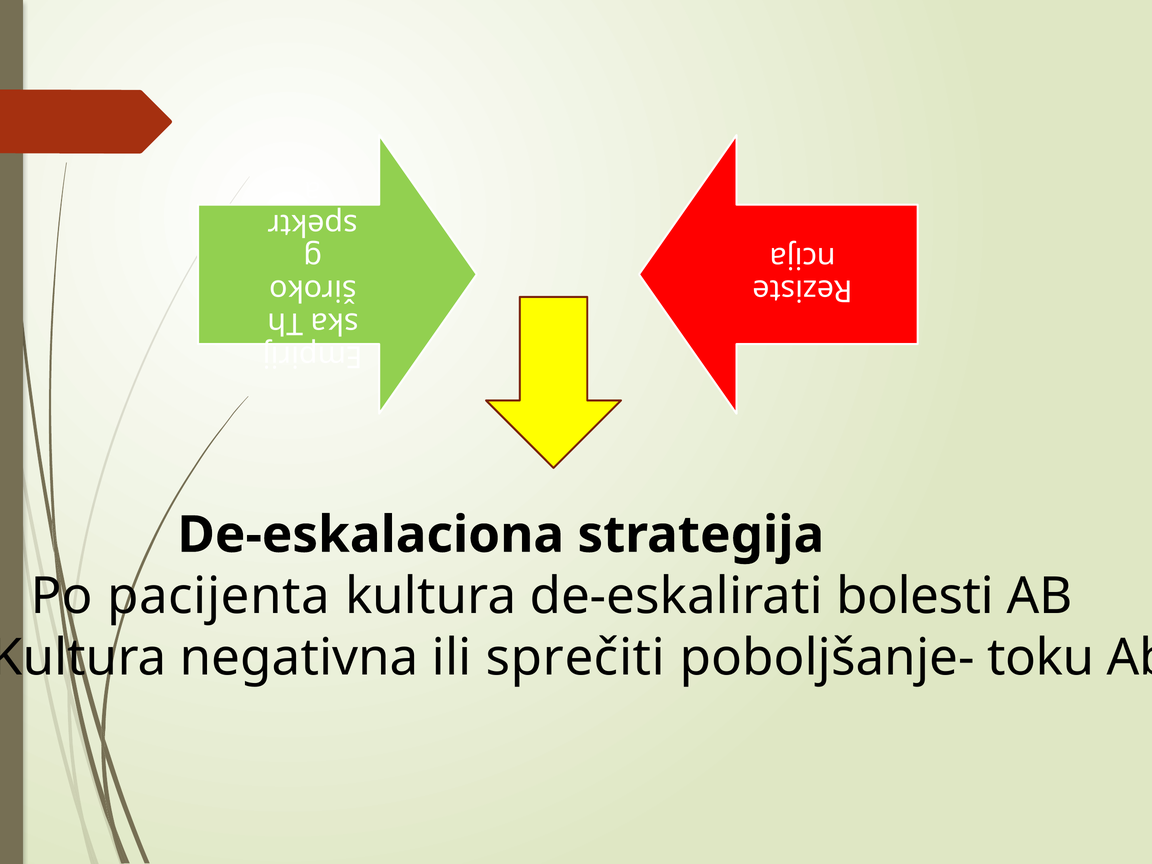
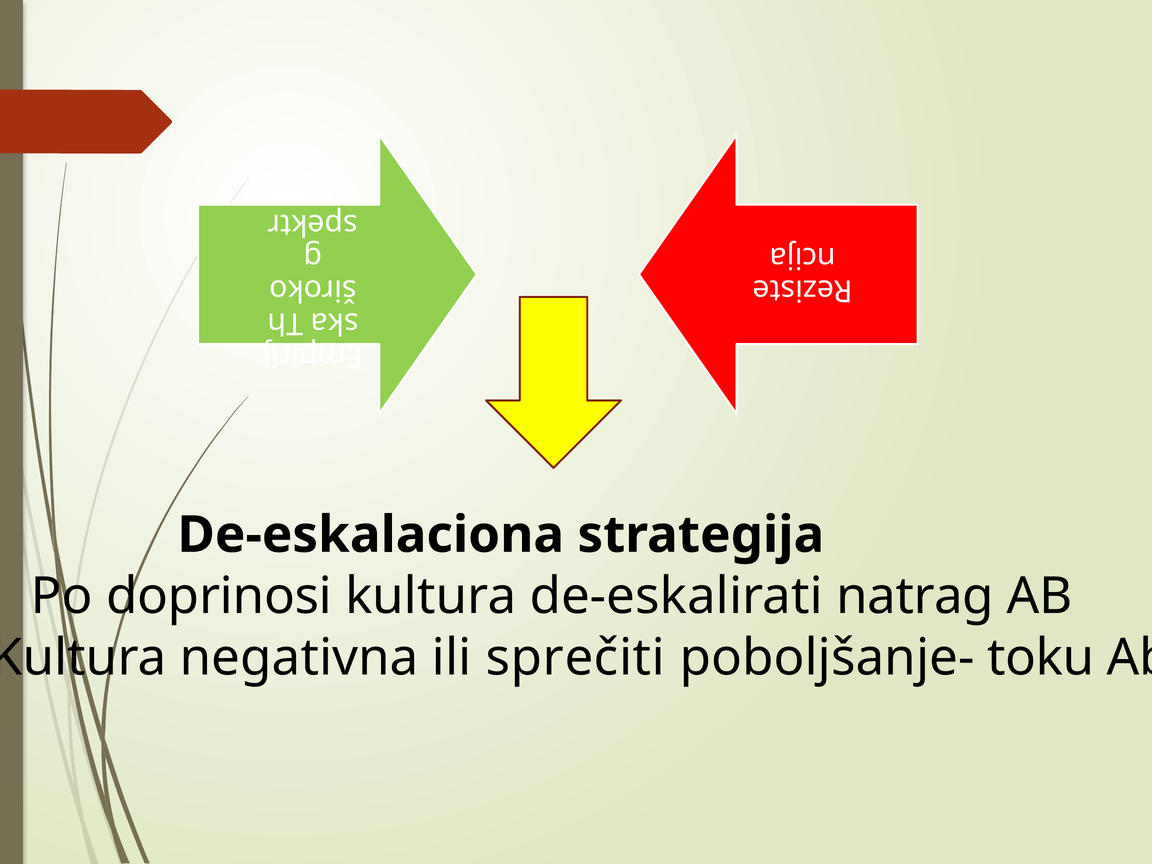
pacijenta: pacijenta -> doprinosi (219, 596)
bolesti: bolesti -> natrag (915, 596)
